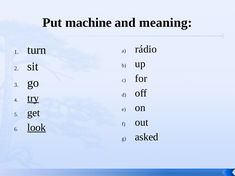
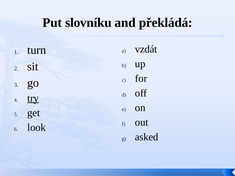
machine: machine -> slovníku (88, 23)
meaning: meaning -> překládá (166, 23)
rádio: rádio -> vzdát (146, 49)
look underline: present -> none (37, 128)
